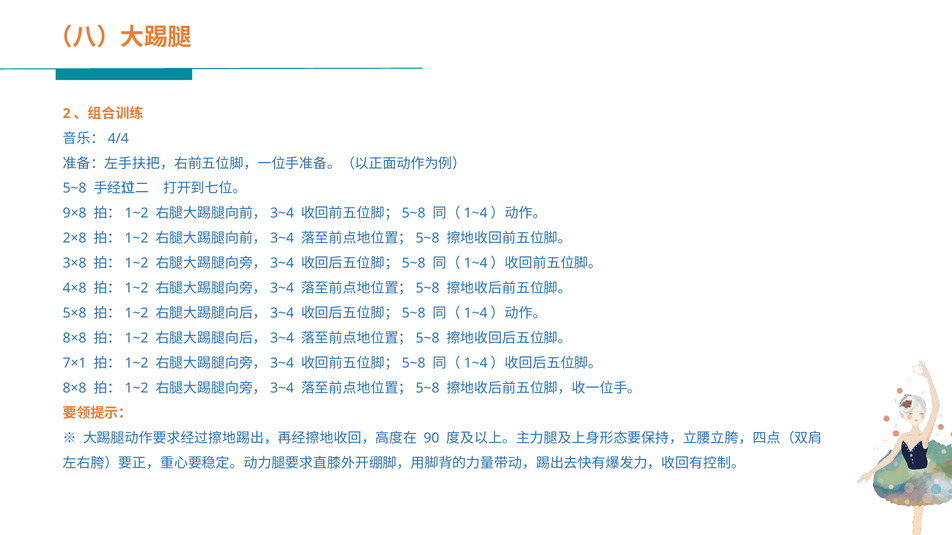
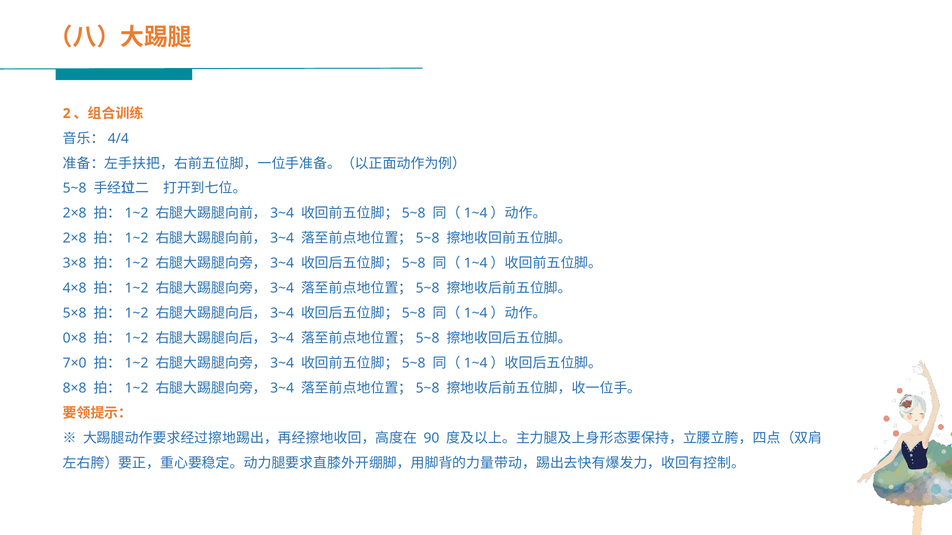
9×8: 9×8 -> 2×8 (75, 214)
8×8: 8×8 -> 0×8 (75, 339)
7×1: 7×1 -> 7×0 (75, 364)
